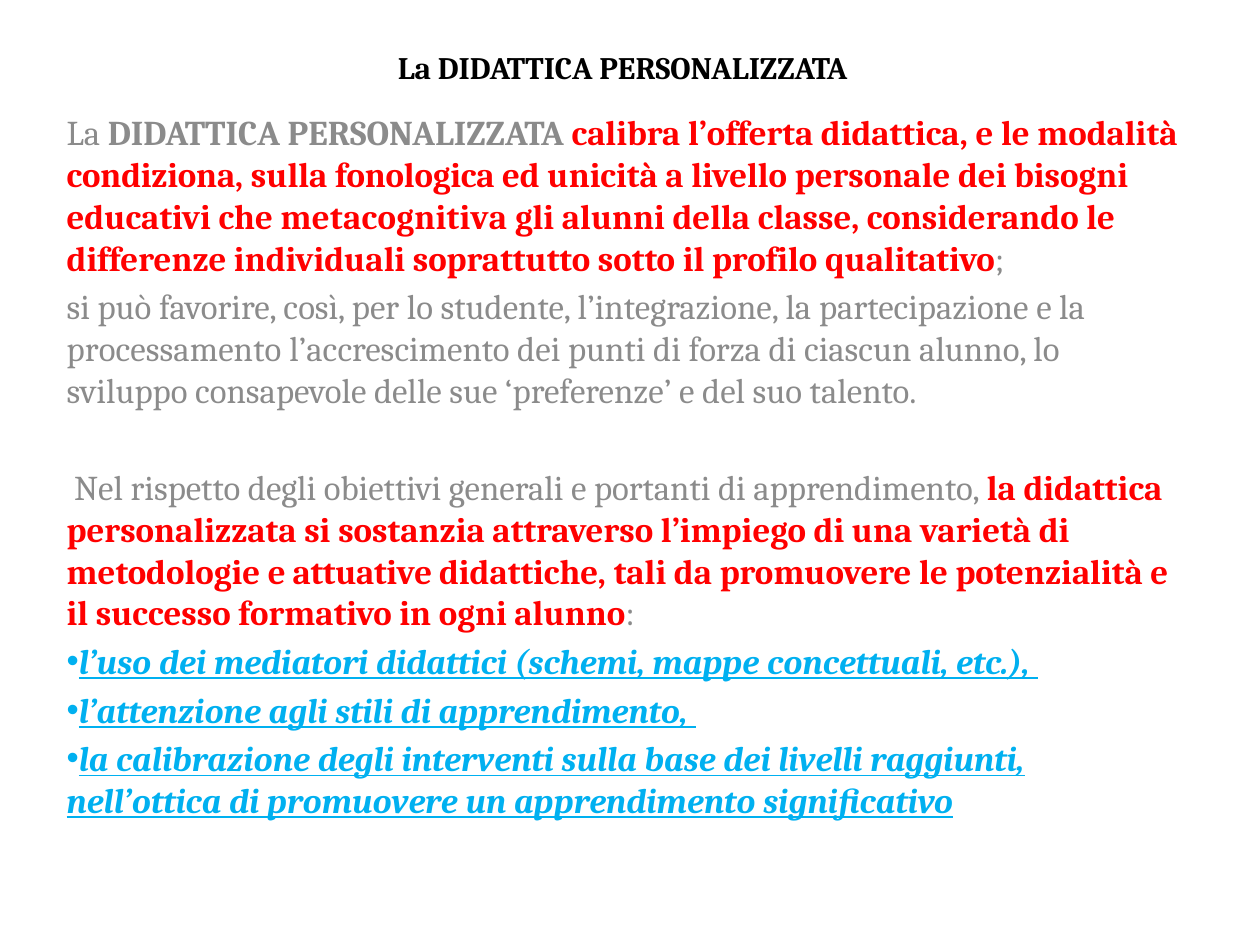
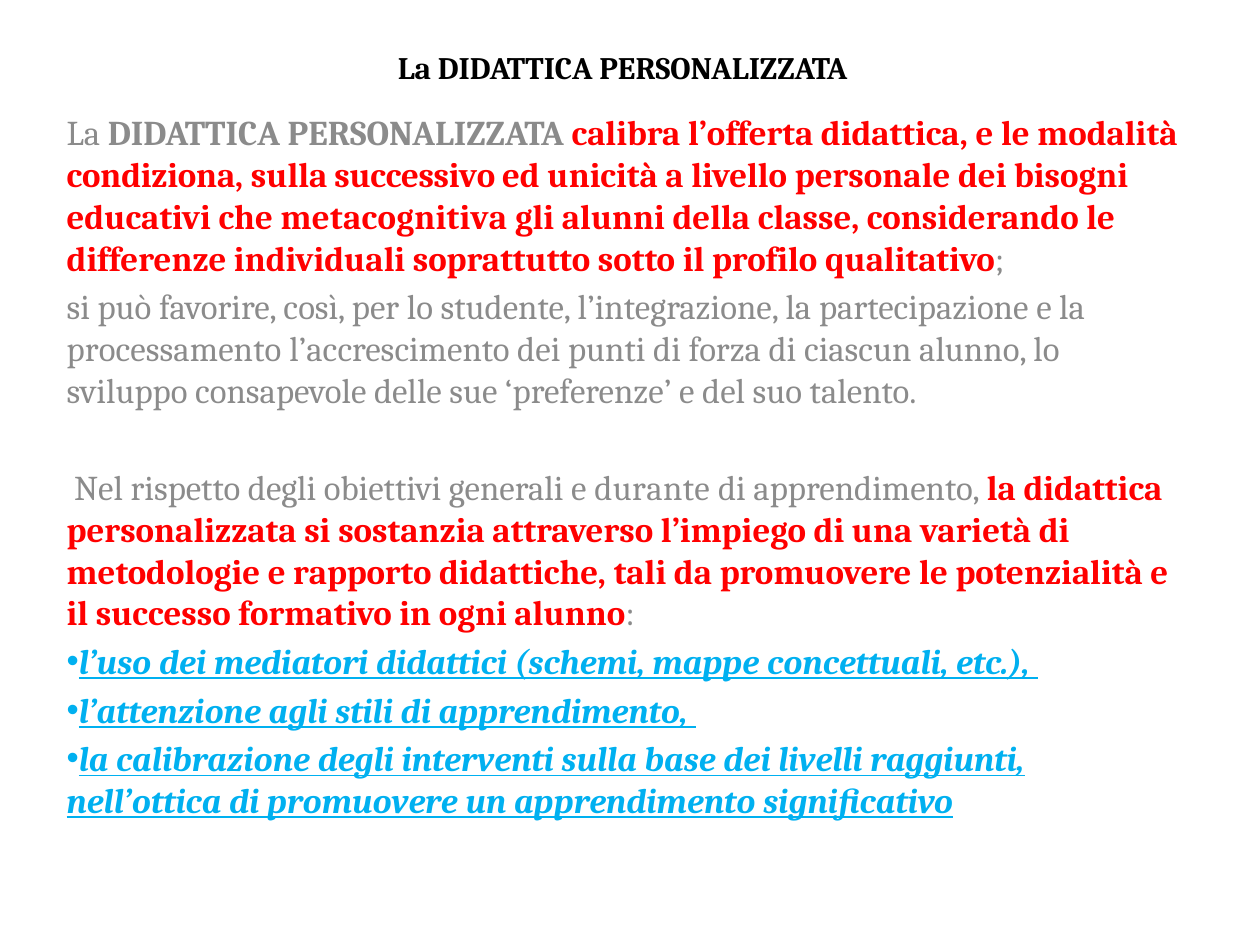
fonologica: fonologica -> successivo (415, 176)
portanti: portanti -> durante (652, 489)
attuative: attuative -> rapporto (362, 573)
